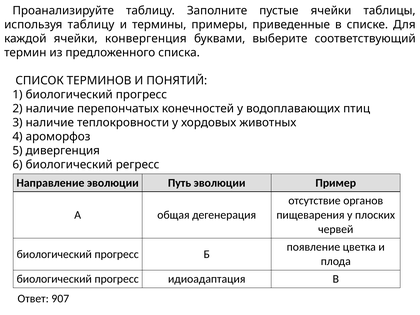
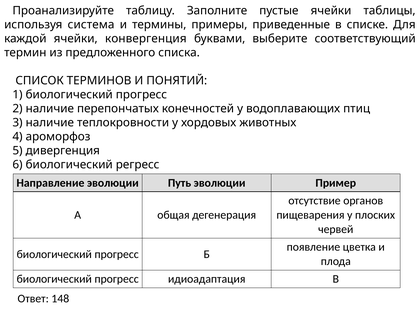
используя таблицу: таблицу -> система (91, 25)
907: 907 -> 148 (60, 299)
